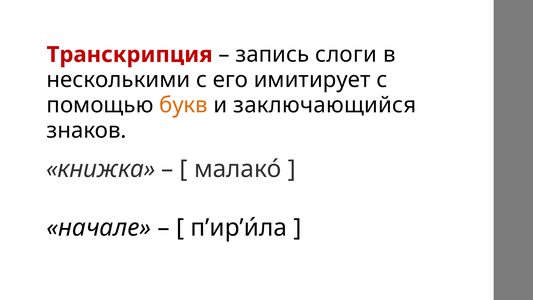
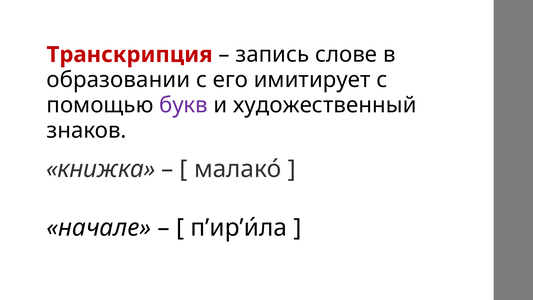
слоги: слоги -> слове (346, 55)
несколькими: несколькими -> образовании (118, 80)
букв colour: orange -> purple (183, 105)
заключающийся: заключающийся -> художественный (325, 105)
